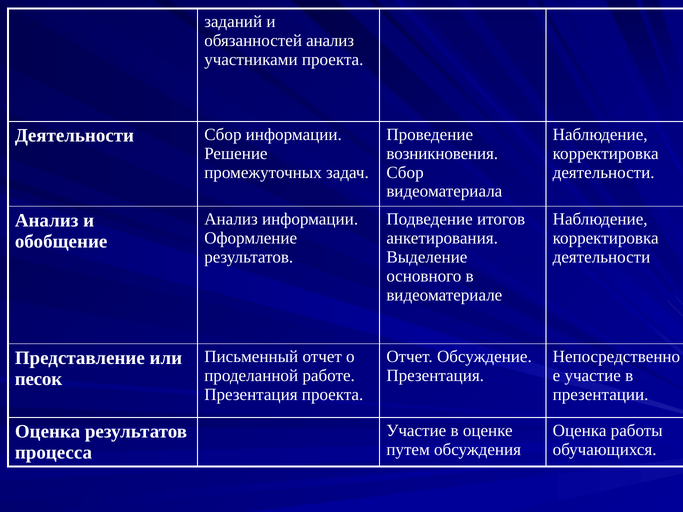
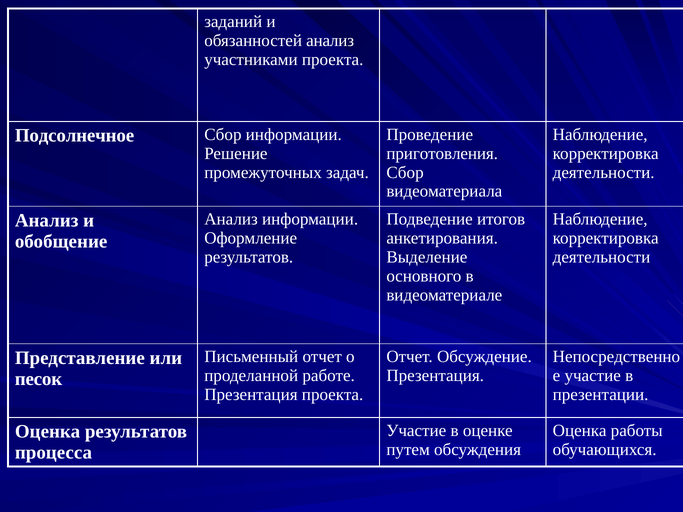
Деятельности: Деятельности -> Подсолнечное (75, 136)
возникновения: возникновения -> приготовления (442, 154)
